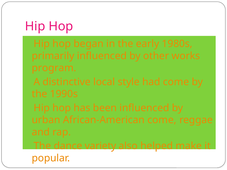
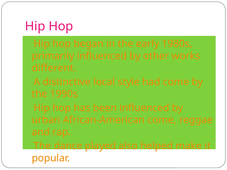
program: program -> different (54, 68)
variety: variety -> played (100, 146)
